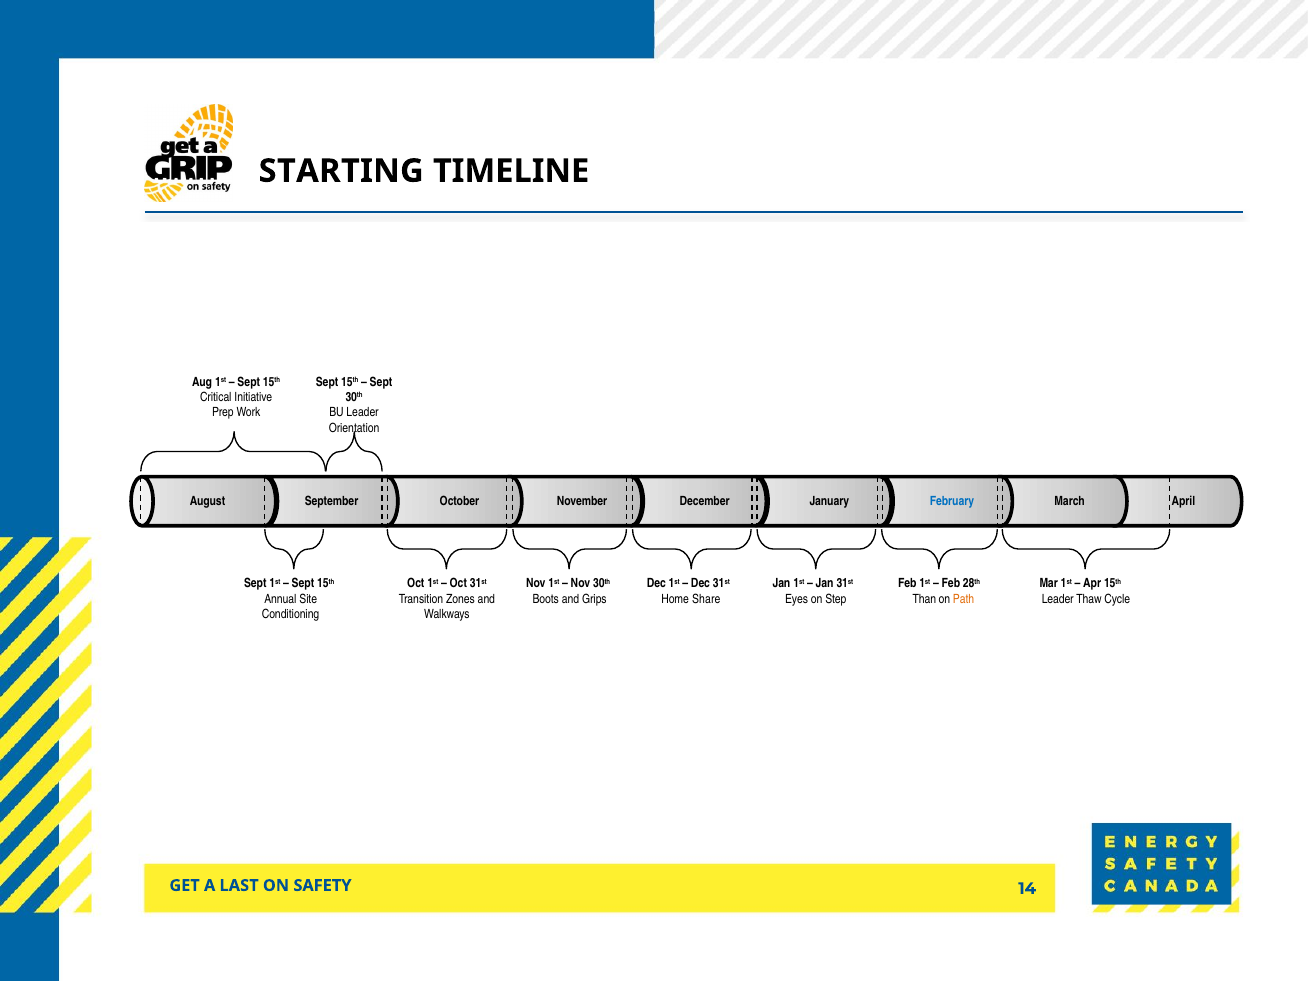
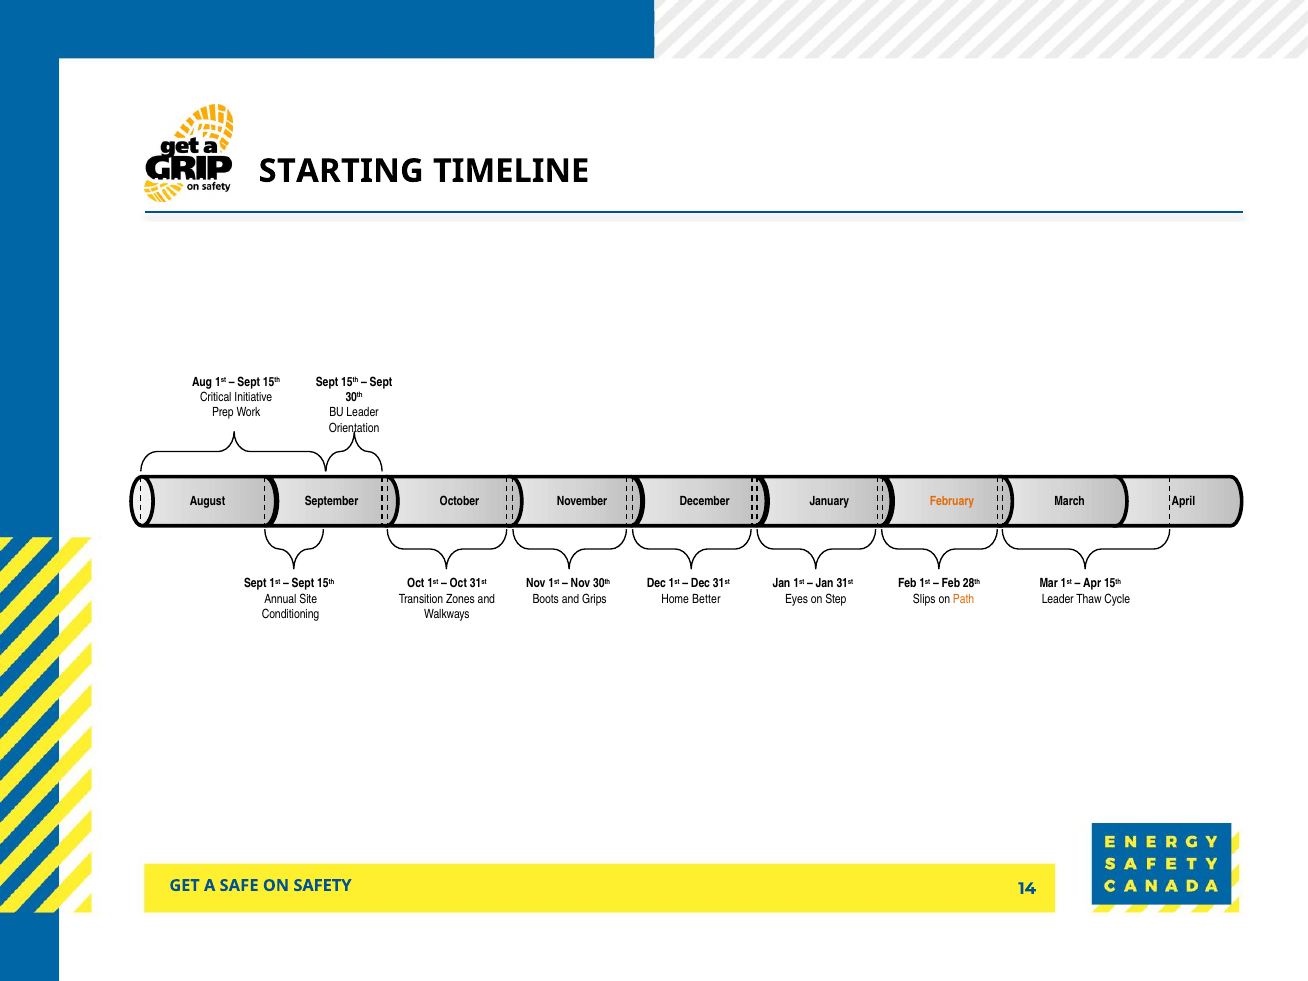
February colour: blue -> orange (952, 501)
Share: Share -> Better (706, 599)
Than: Than -> Slips (924, 599)
LAST: LAST -> SAFE (239, 886)
